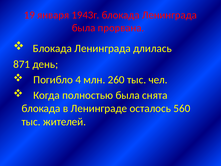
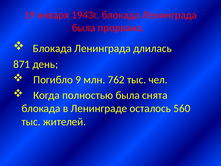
4: 4 -> 9 (78, 80)
260: 260 -> 762 (116, 80)
